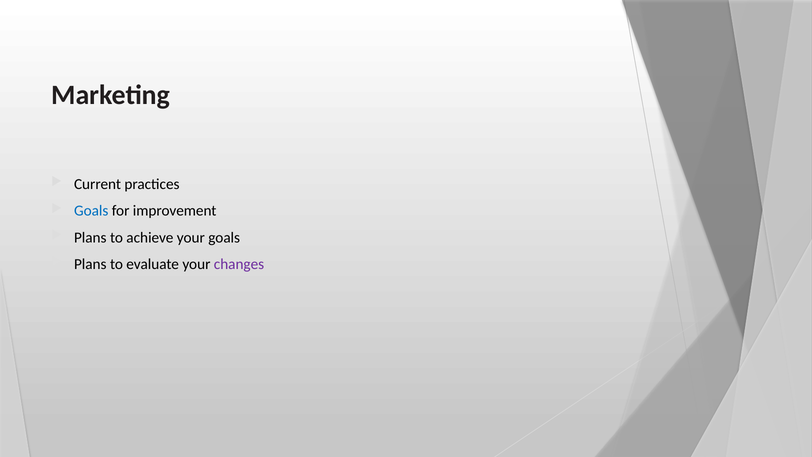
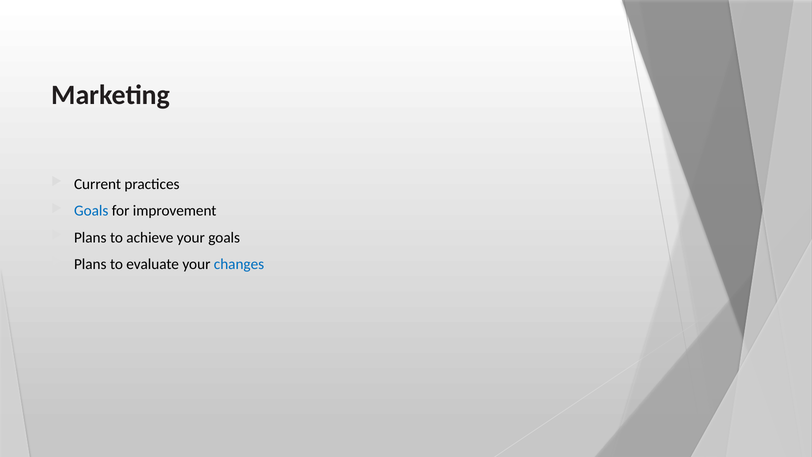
changes colour: purple -> blue (239, 264)
